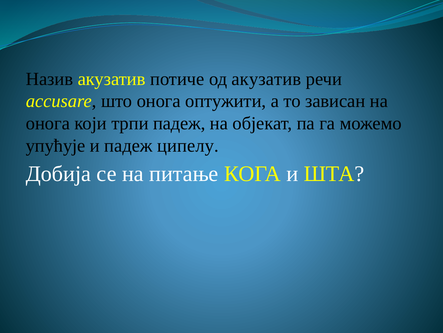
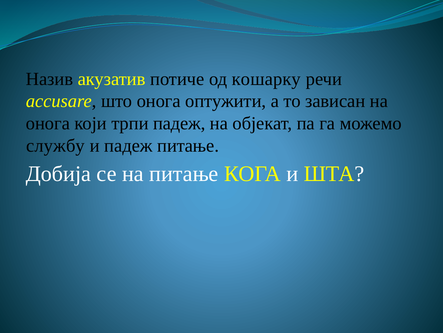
од акузатив: акузатив -> кошарку (266, 79)
упућује: упућује -> службу (55, 145)
падеж ципелу: ципелу -> питање (188, 145)
